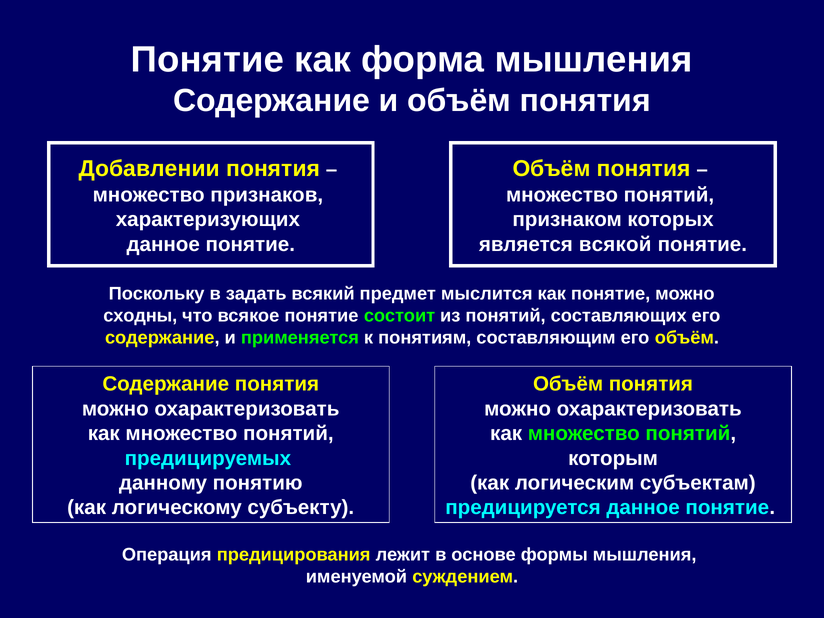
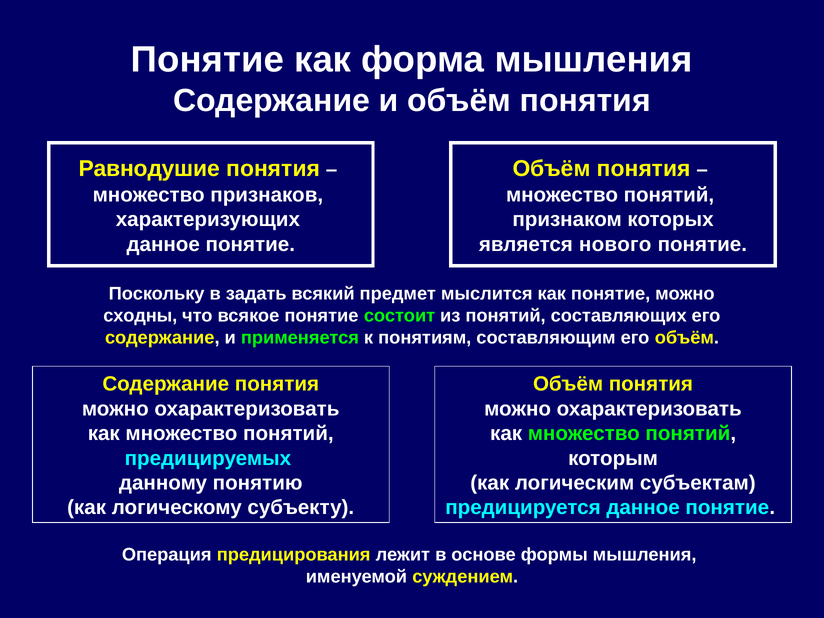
Добавлении: Добавлении -> Равнодушие (149, 169)
всякой: всякой -> нового (615, 244)
